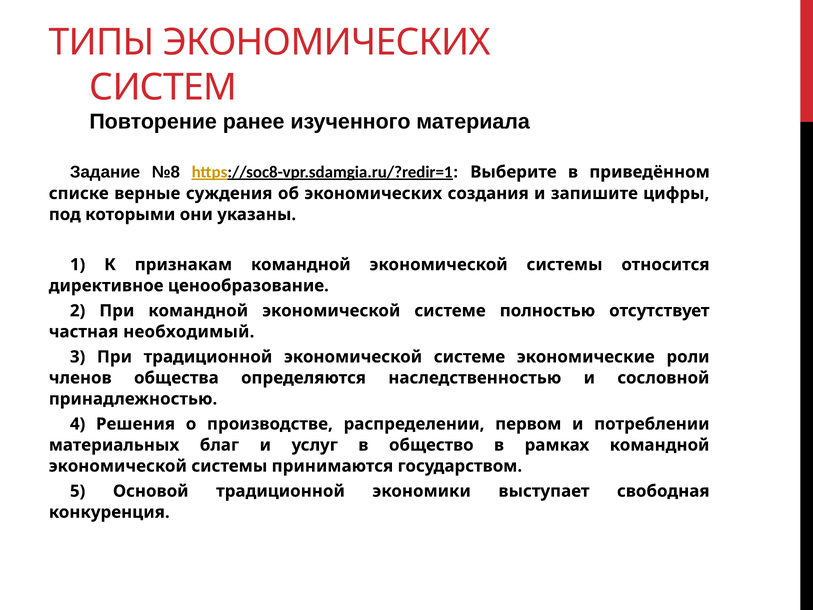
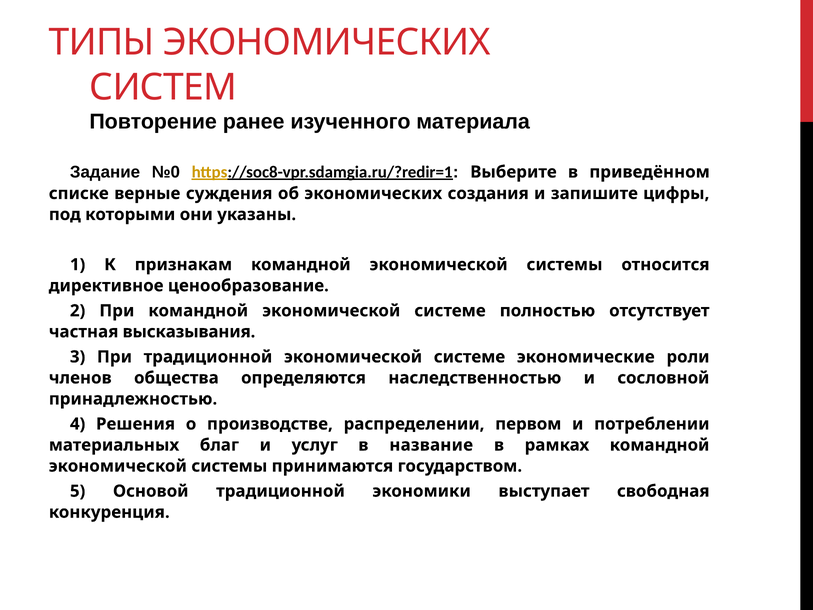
№8: №8 -> №0 (166, 172)
необходимый: необходимый -> высказывания (189, 332)
общество: общество -> название (431, 445)
